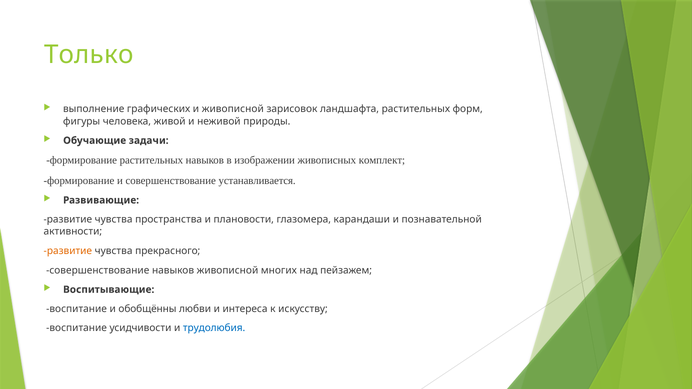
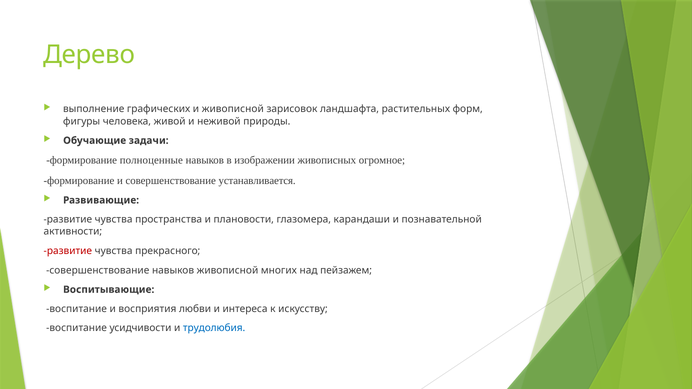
Только: Только -> Дерево (89, 55)
формирование растительных: растительных -> полноценные (151, 160)
комплект: комплект -> огромное (382, 160)
развитие colour: orange -> red (68, 251)
обобщённы: обобщённы -> восприятия (147, 309)
